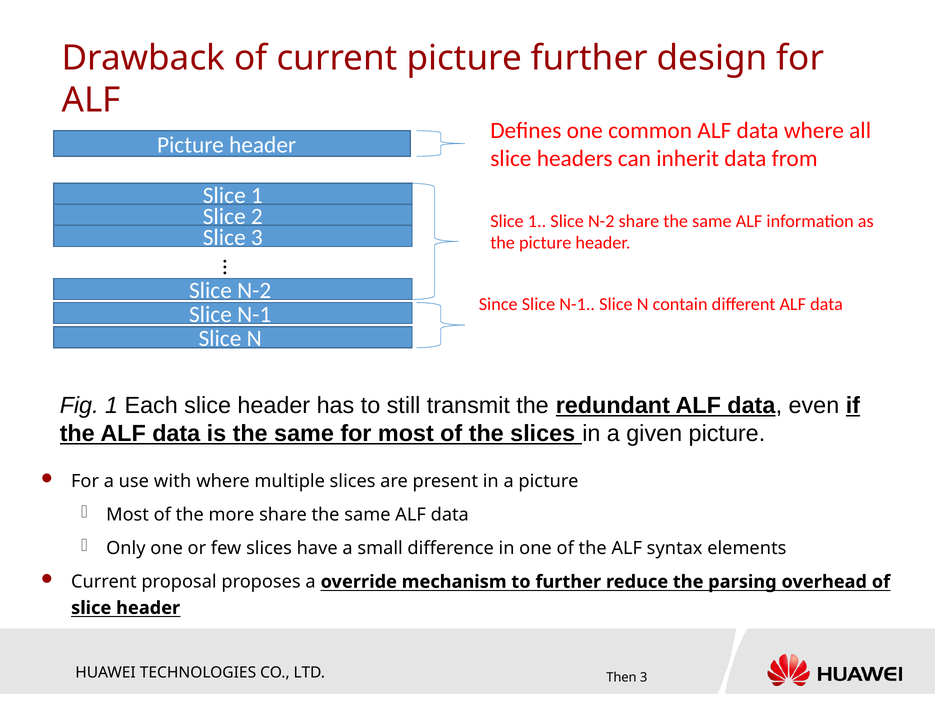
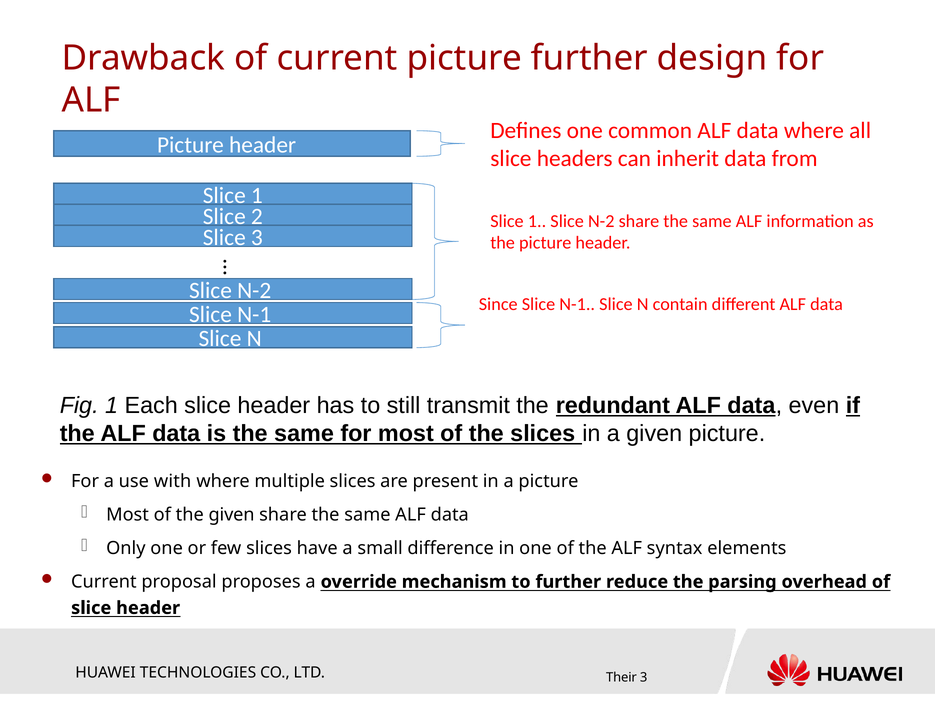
the more: more -> given (232, 515)
Then: Then -> Their (621, 678)
